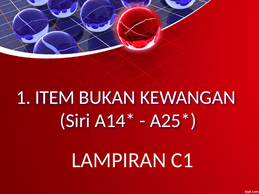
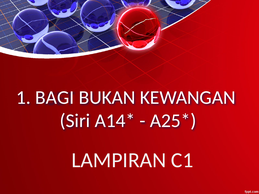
ITEM: ITEM -> BAGI (55, 98)
